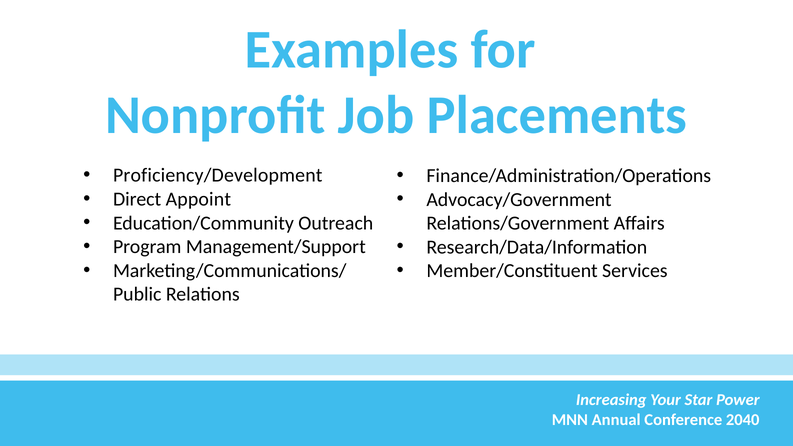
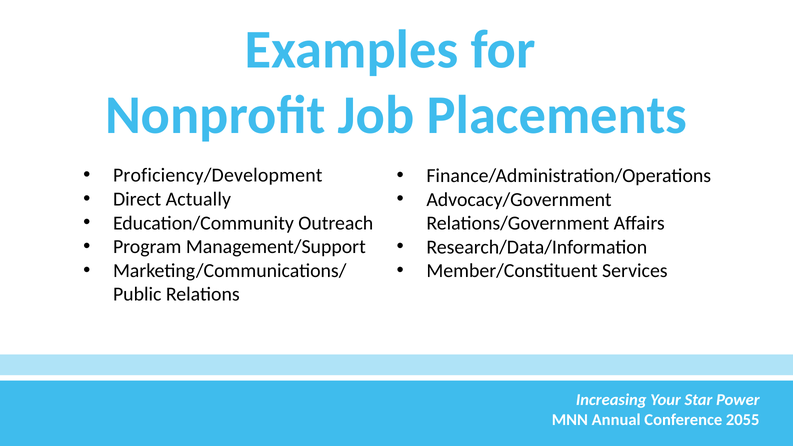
Appoint: Appoint -> Actually (198, 199)
2040: 2040 -> 2055 (743, 420)
